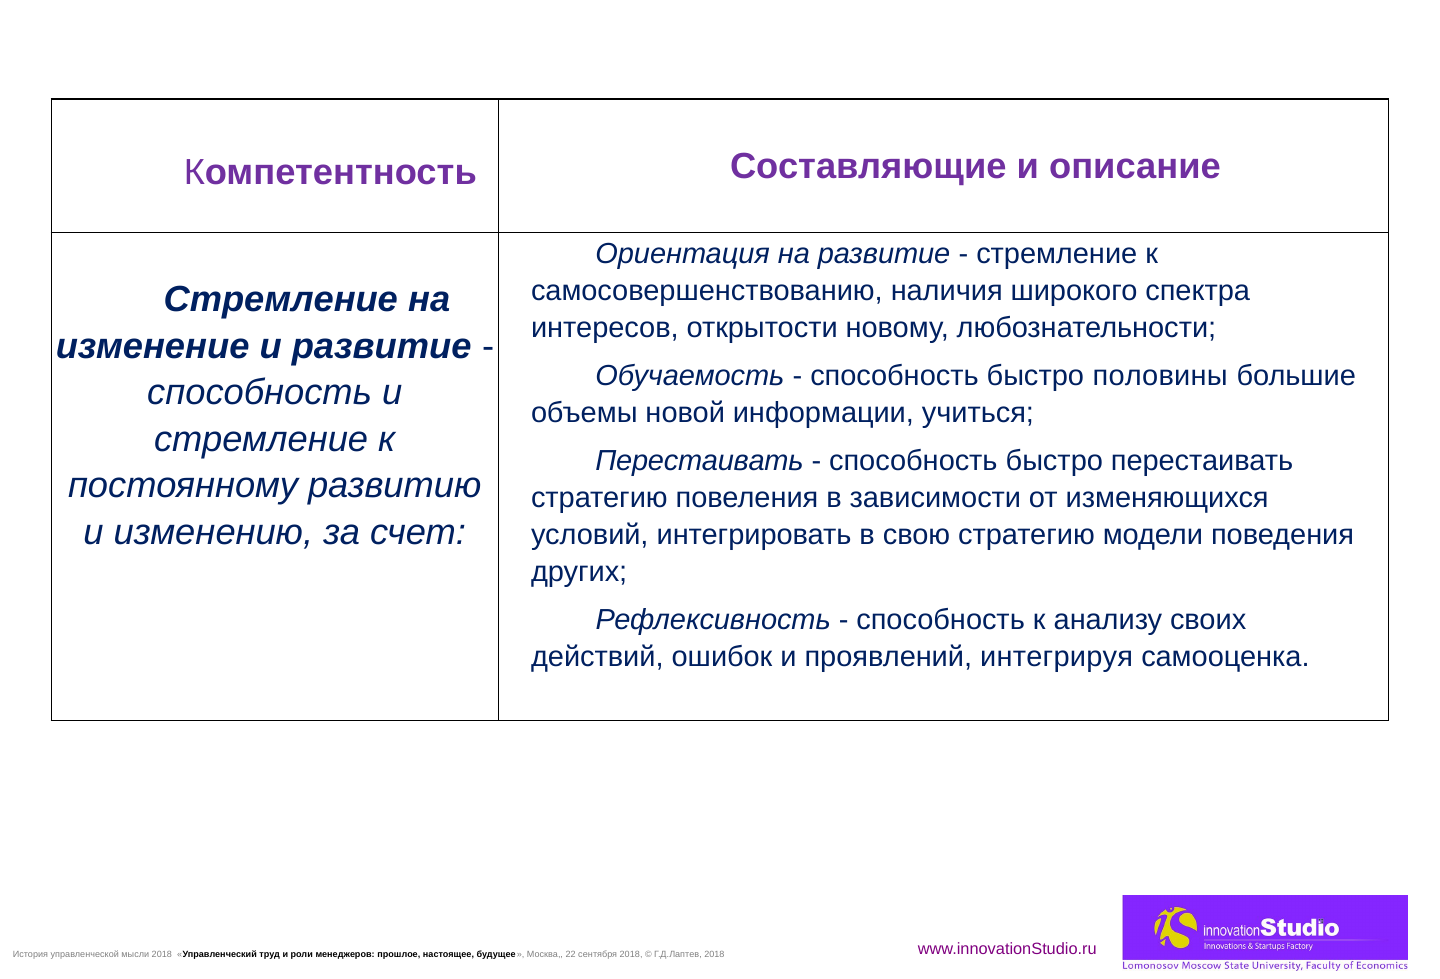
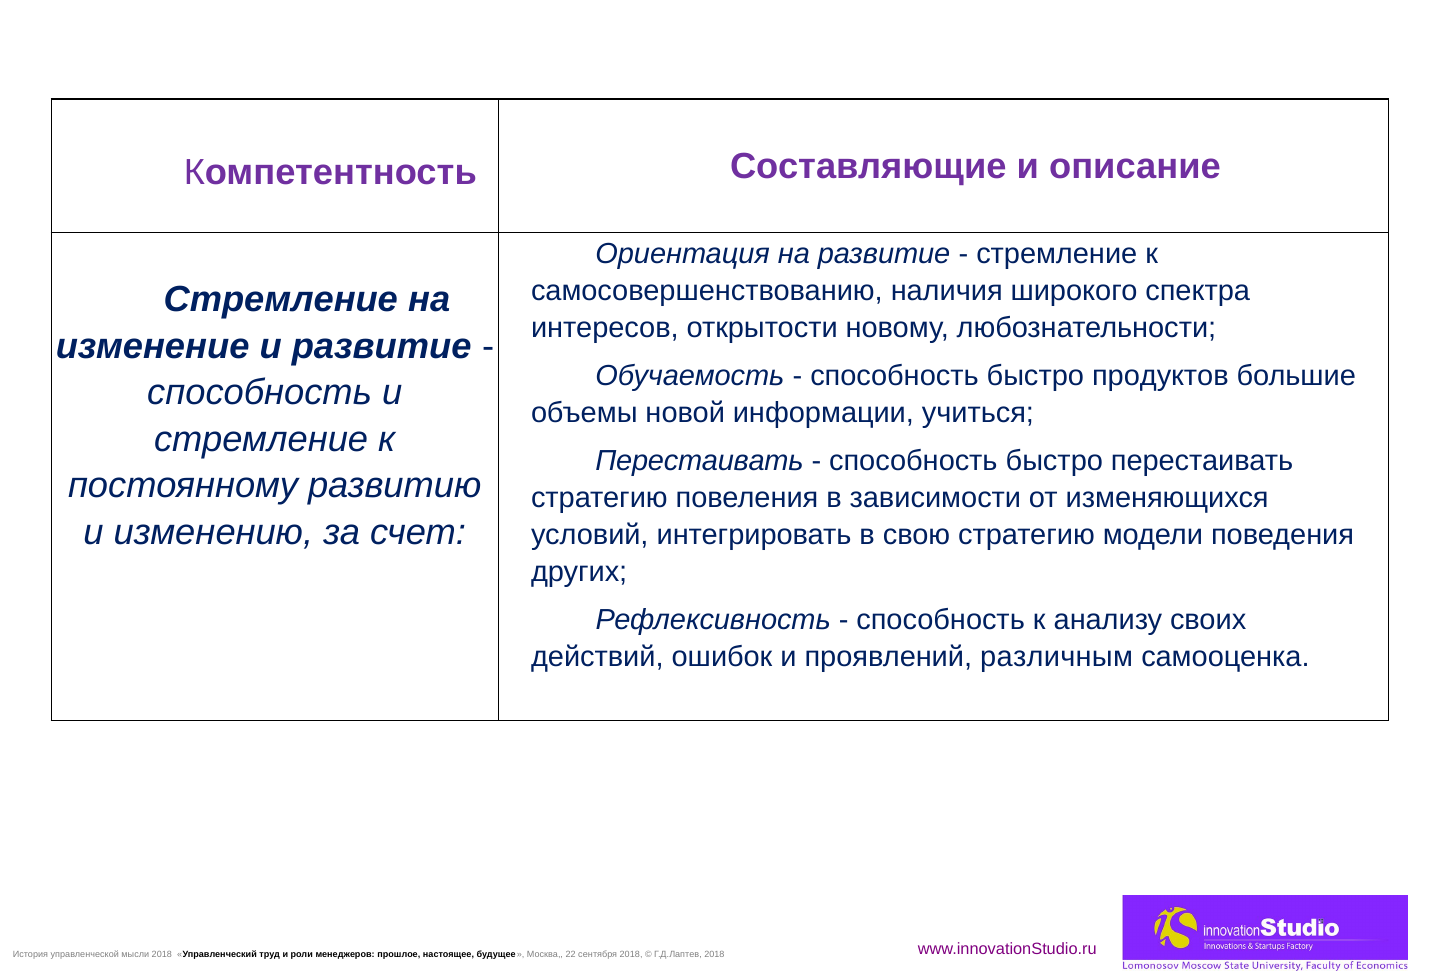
половины: половины -> продуктов (1160, 376)
интегрируя: интегрируя -> различным (1057, 657)
